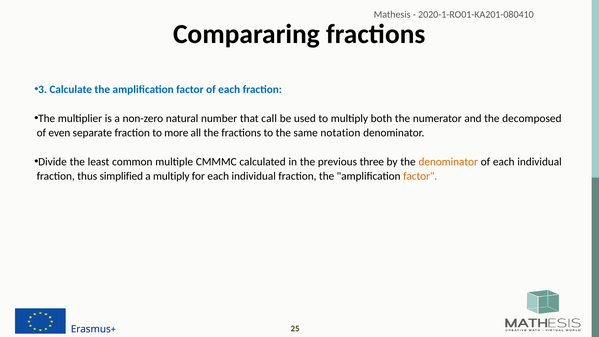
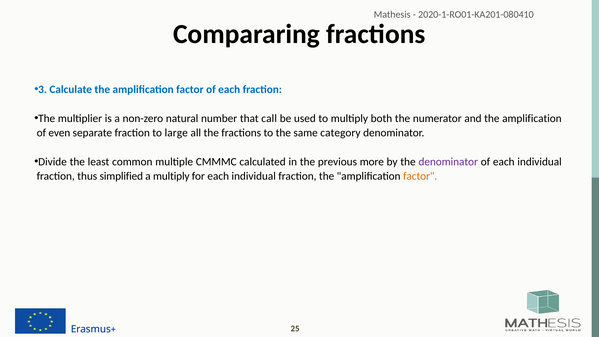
and the decomposed: decomposed -> amplification (532, 118)
more: more -> large (176, 133)
notation: notation -> category (340, 133)
three: three -> more (372, 162)
denominator colour: orange -> purple (448, 162)
